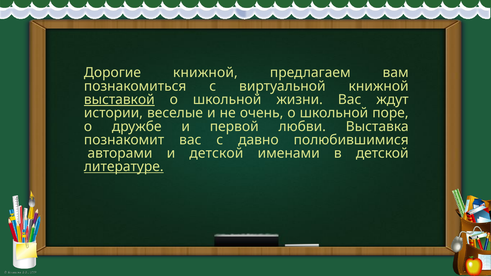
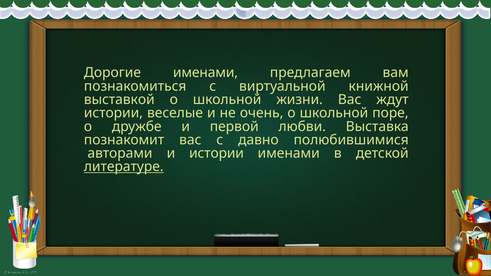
Дорогие книжной: книжной -> именами (205, 73)
выставкой underline: present -> none (119, 100)
и детской: детской -> истории (216, 153)
